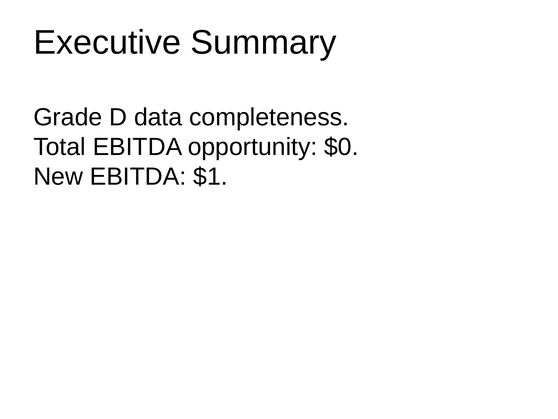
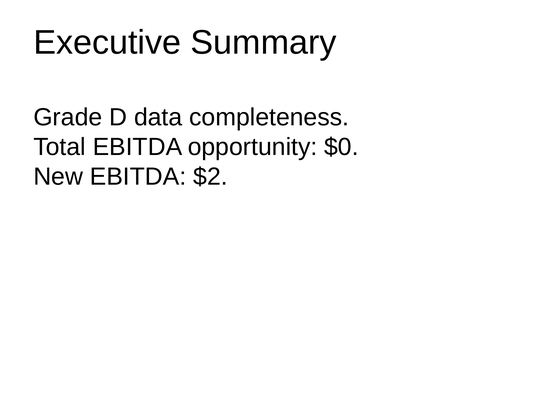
$1: $1 -> $2 (211, 177)
